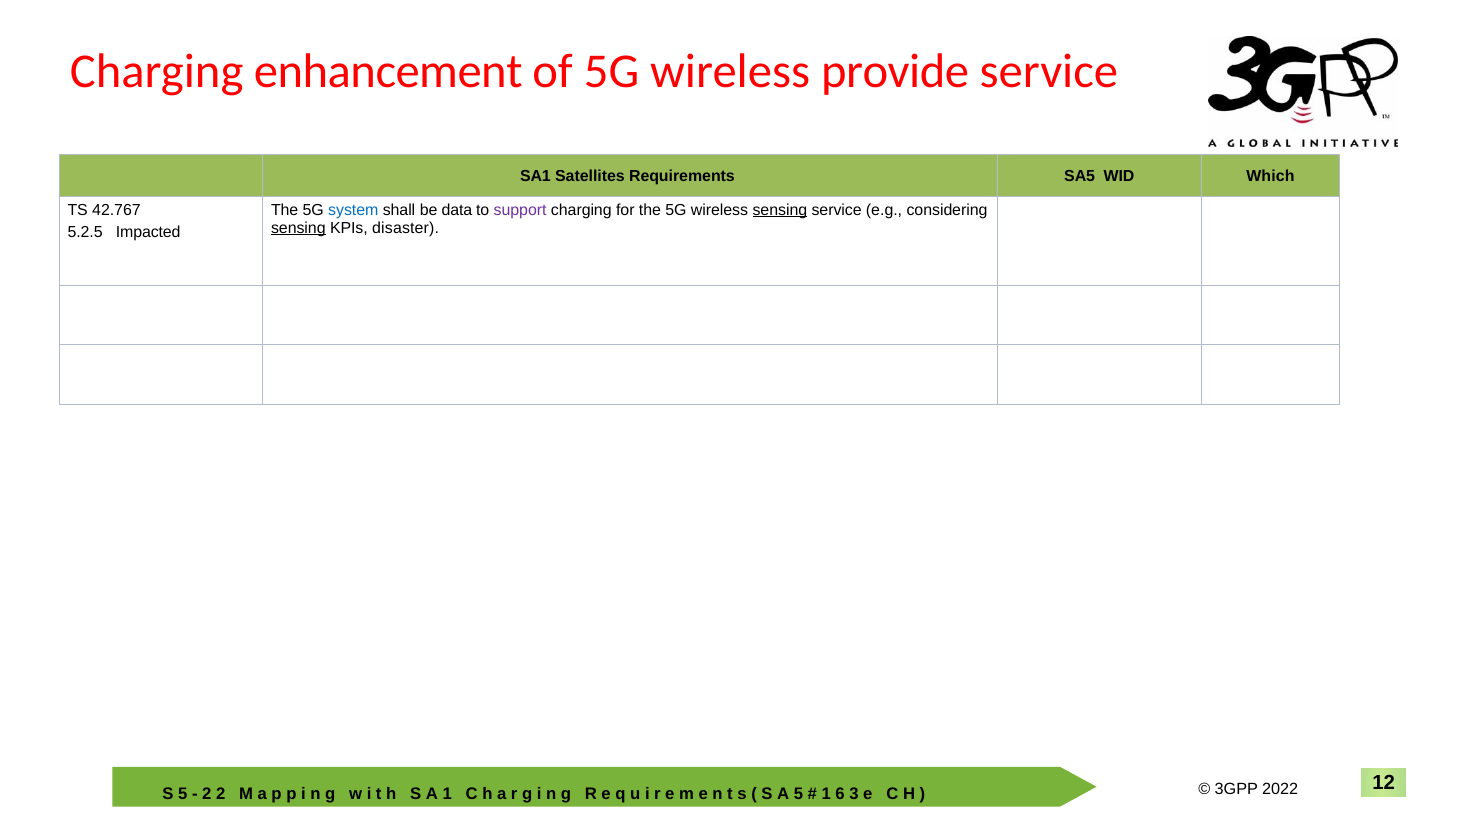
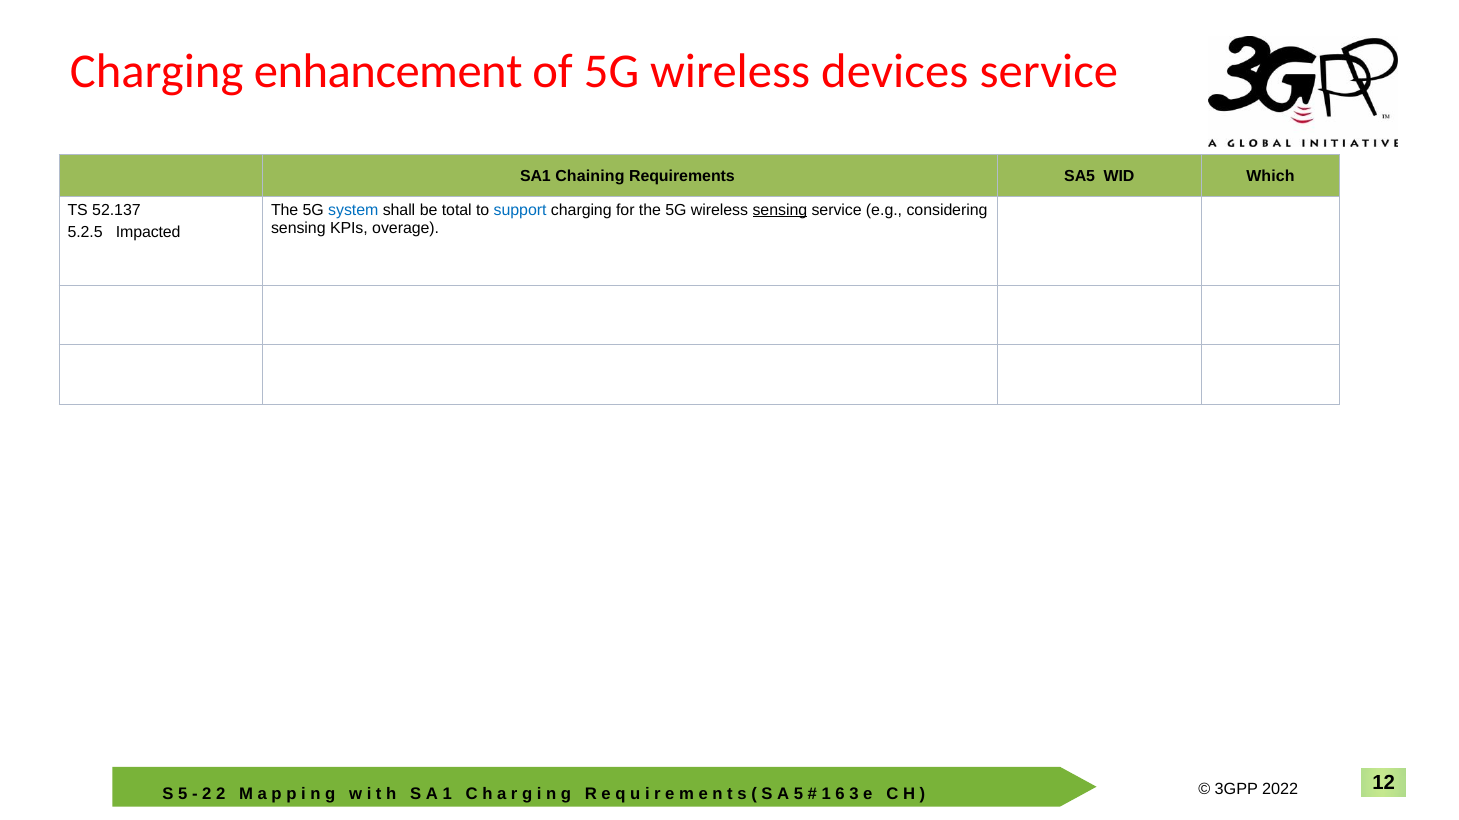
provide: provide -> devices (895, 72)
Satellites: Satellites -> Chaining (590, 176)
42.767: 42.767 -> 52.137 (116, 210)
data: data -> total (457, 210)
support colour: purple -> blue (520, 210)
sensing underline: present -> none (298, 228)
disaster: disaster -> overage (406, 228)
